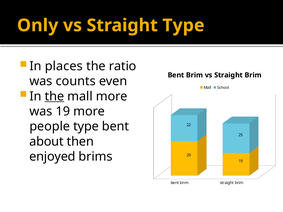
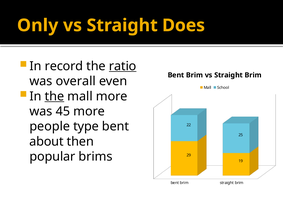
Straight Type: Type -> Does (184, 25)
places: places -> record (64, 66)
ratio underline: none -> present (123, 66)
counts: counts -> overall (76, 81)
was 19: 19 -> 45 (63, 111)
enjoyed: enjoyed -> popular (52, 157)
